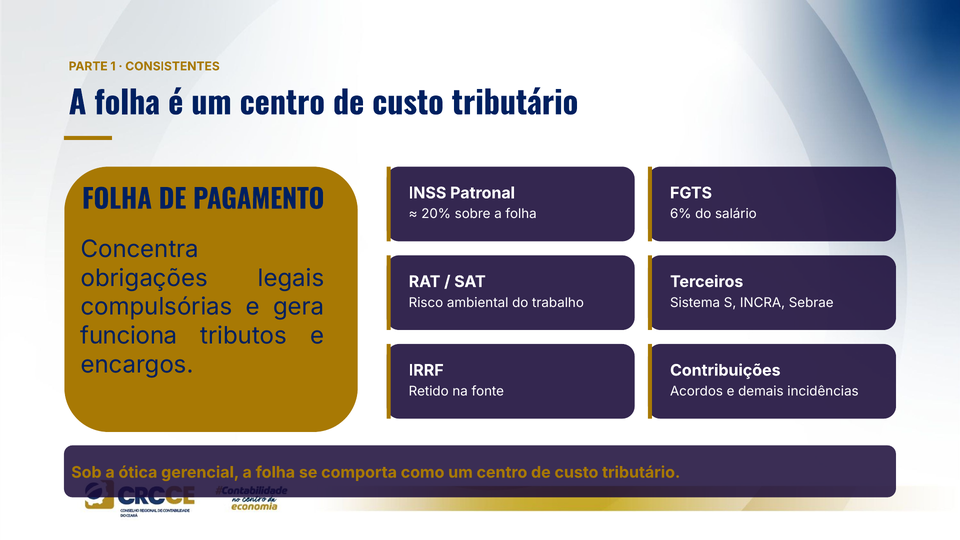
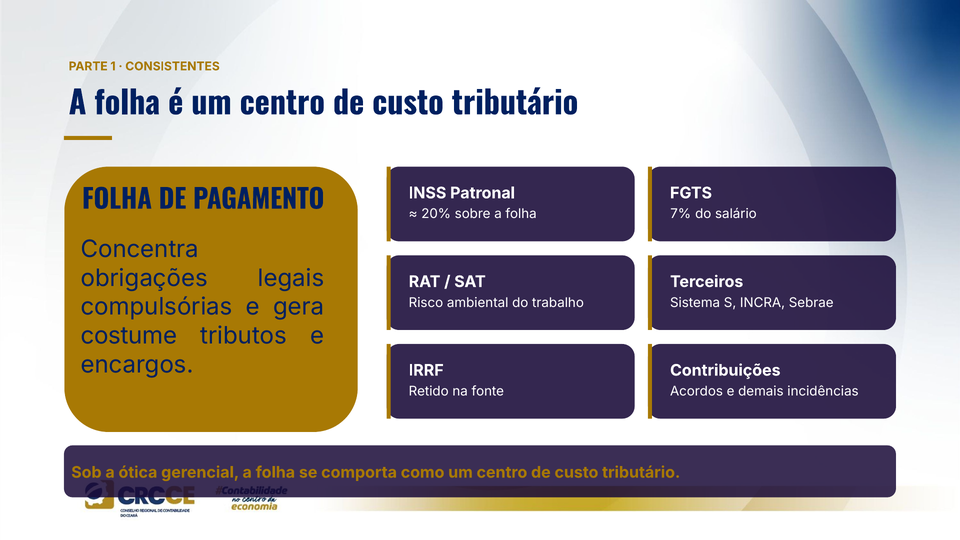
6%: 6% -> 7% (681, 214)
funciona: funciona -> costume (129, 336)
